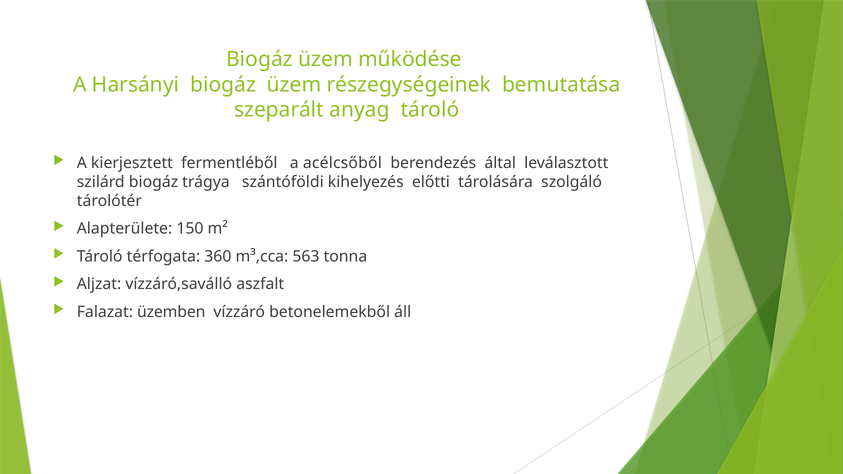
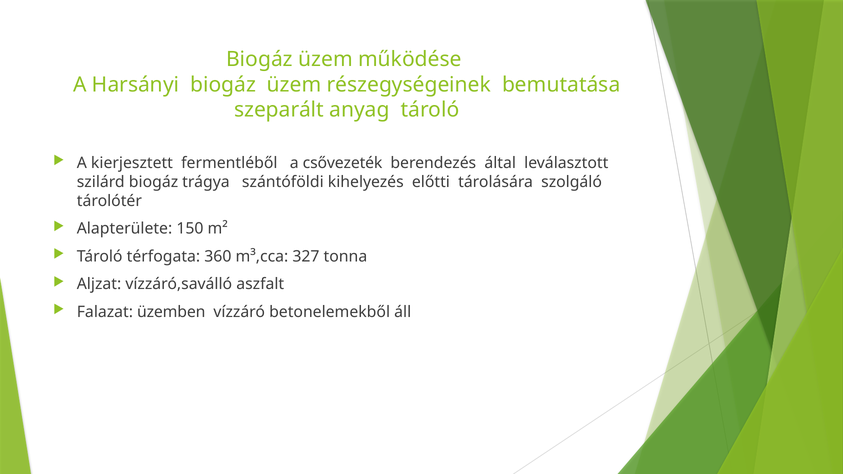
acélcsőből: acélcsőből -> csővezeték (343, 163)
563: 563 -> 327 (306, 257)
